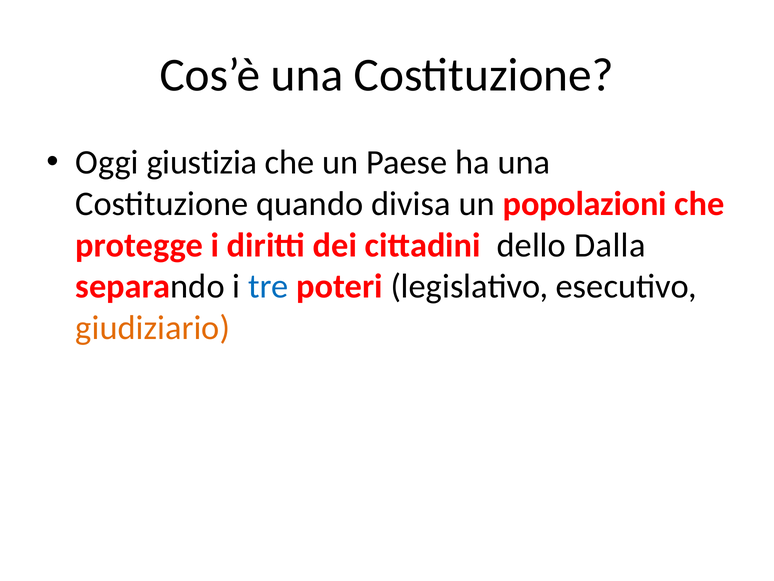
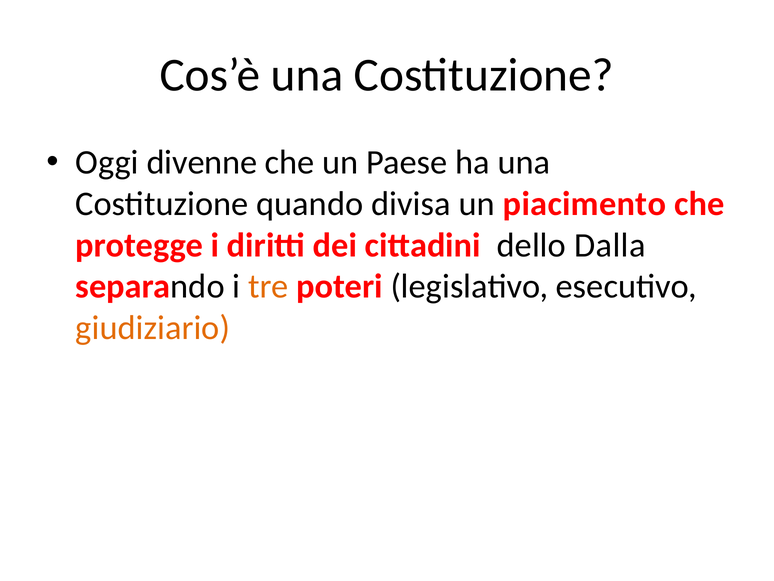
giustizia: giustizia -> divenne (202, 162)
popolazioni: popolazioni -> piacimento (585, 204)
tre colour: blue -> orange (268, 286)
